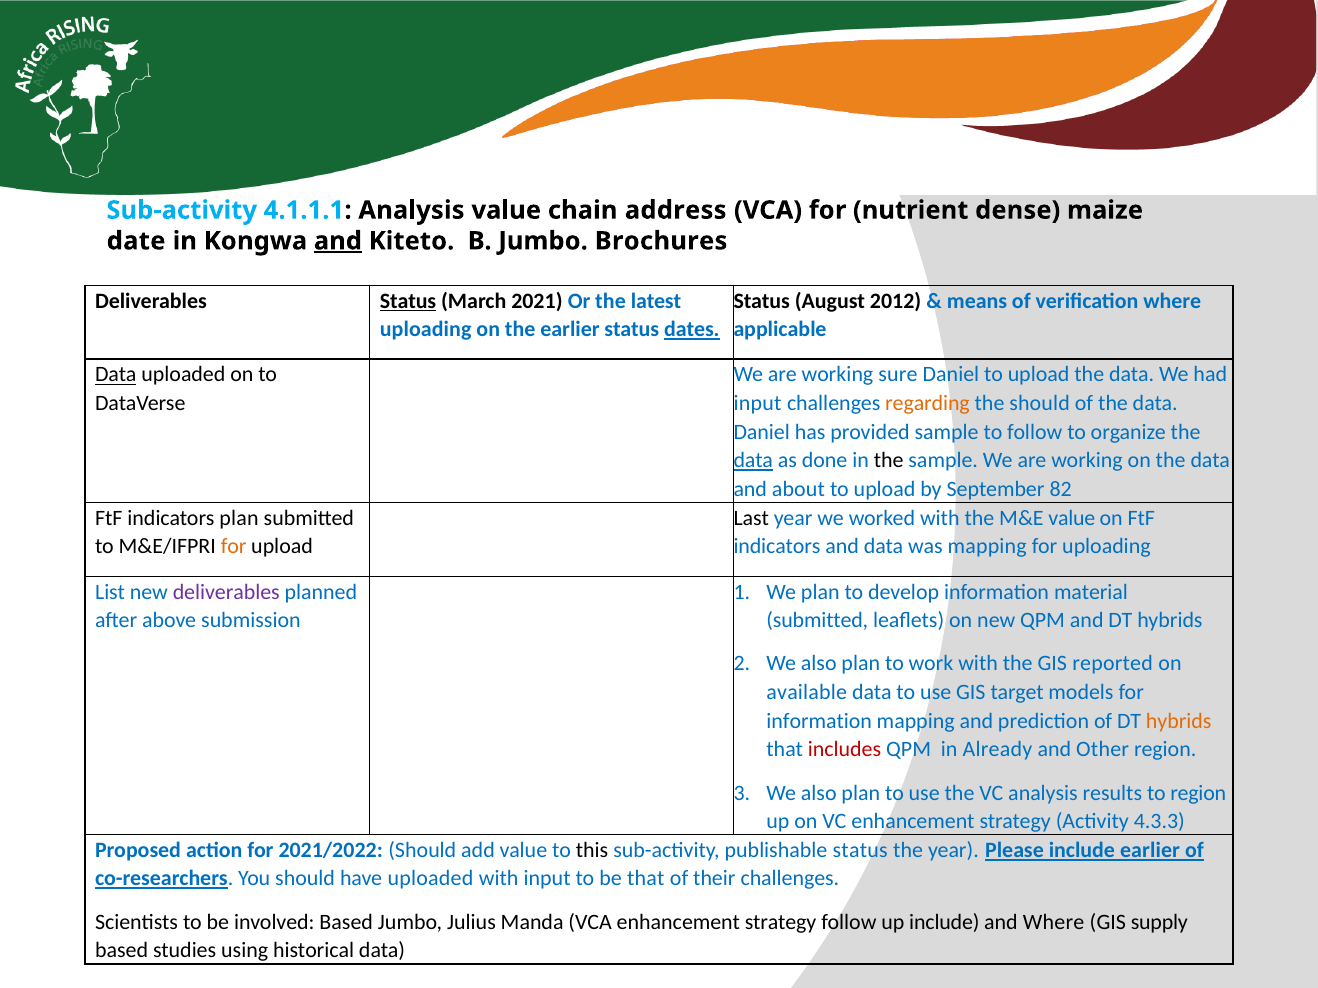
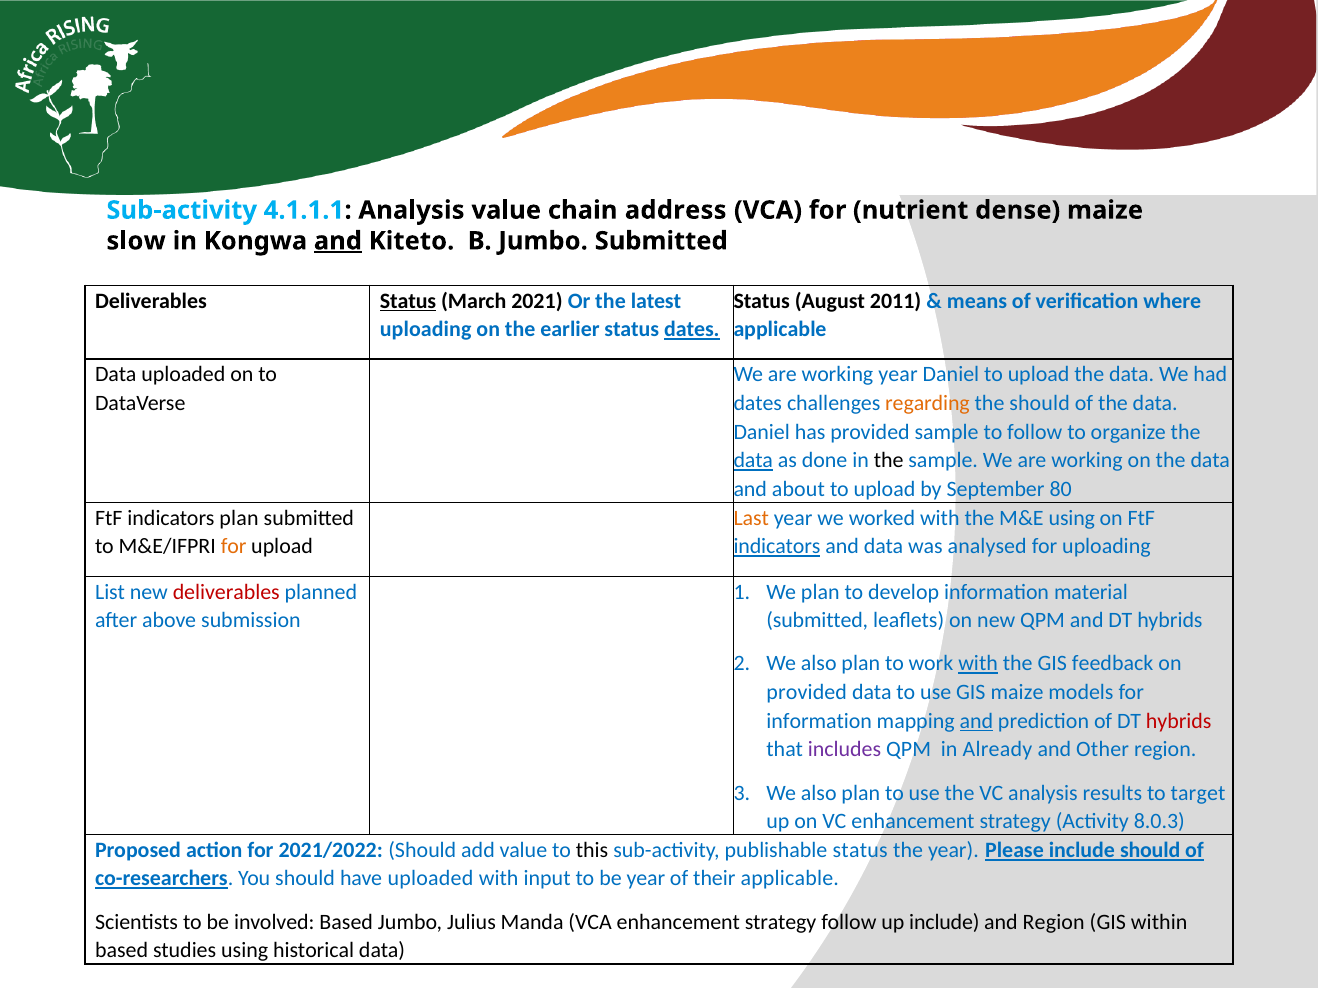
date: date -> slow (136, 241)
Jumbo Brochures: Brochures -> Submitted (661, 241)
2012: 2012 -> 2011 (896, 301)
Data underline: present -> none (116, 375)
working sure: sure -> year (898, 375)
input: input -> dates (758, 404)
82: 82 -> 80 (1061, 489)
Last colour: black -> orange (751, 518)
M&E value: value -> using (1072, 518)
indicators underline: none -> present (777, 547)
was mapping: mapping -> analysed (987, 547)
deliverables colour: purple -> red (226, 592)
with underline: none -> present (978, 664)
reported: reported -> feedback (1113, 664)
available: available -> provided (807, 693)
GIS target: target -> maize (1017, 693)
and underline: none -> present (976, 721)
hybrids colour: orange -> red (1179, 721)
includes colour: red -> purple (845, 750)
to region: region -> target (1198, 793)
4.3.3: 4.3.3 -> 8.0.3 (1159, 822)
include earlier: earlier -> should (1150, 851)
be that: that -> year (646, 879)
their challenges: challenges -> applicable (790, 879)
and Where: Where -> Region (1054, 922)
supply: supply -> within (1159, 922)
